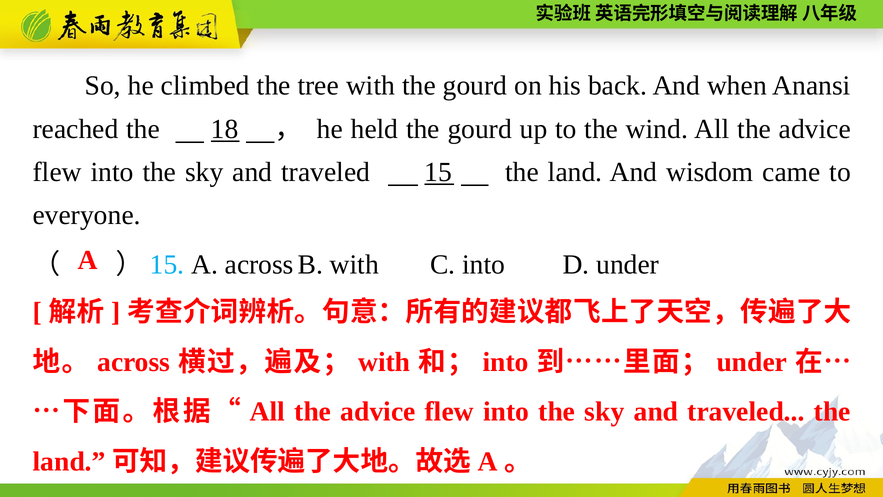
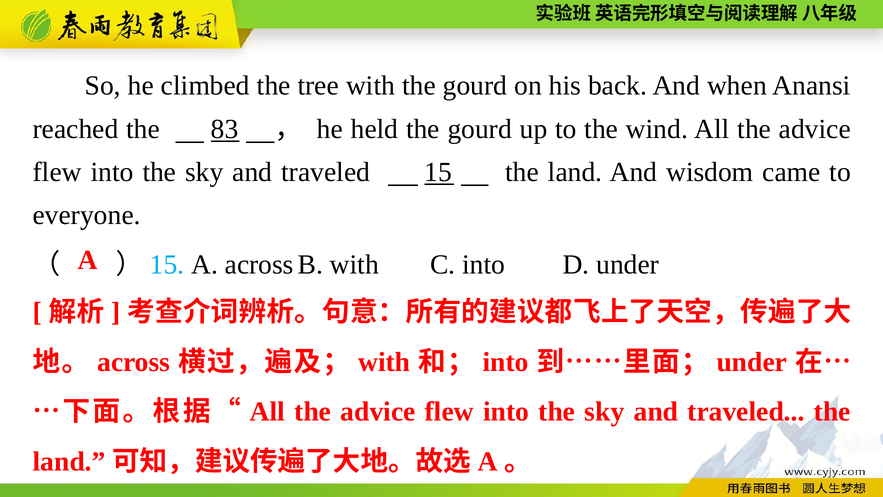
18: 18 -> 83 (225, 129)
